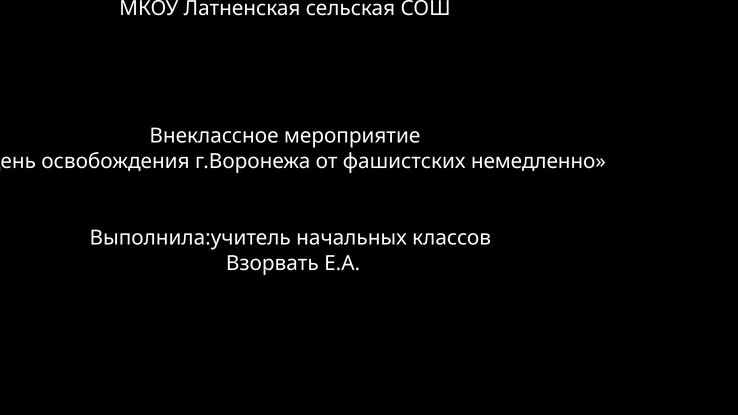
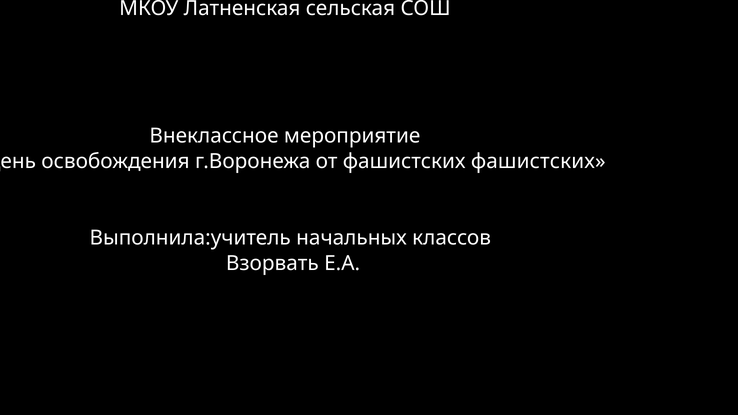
фашистских немедленно: немедленно -> фашистских (538, 162)
